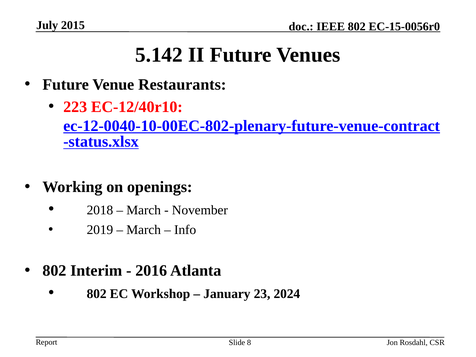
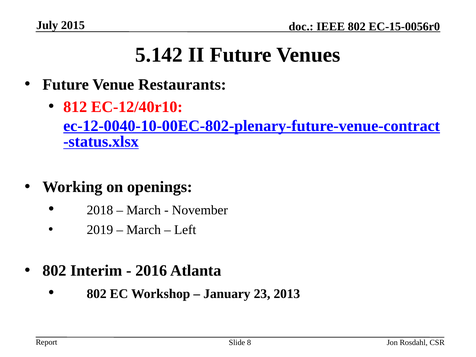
223: 223 -> 812 (75, 107)
Info: Info -> Left (185, 230)
2024: 2024 -> 2013 (287, 294)
